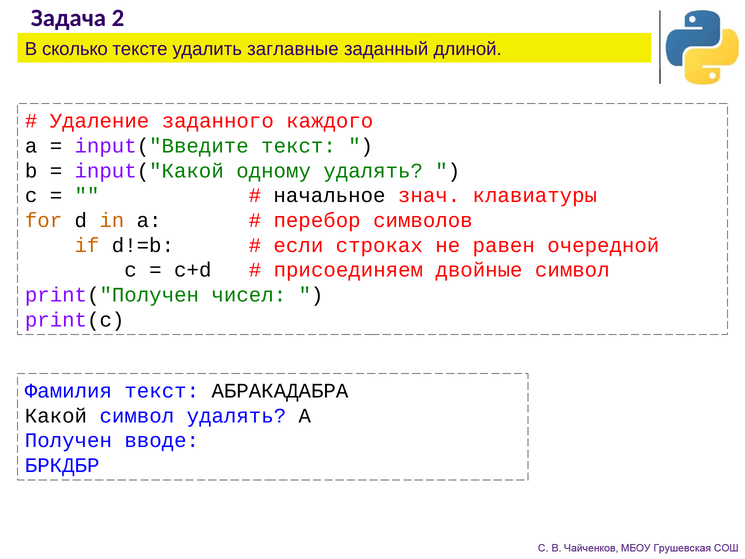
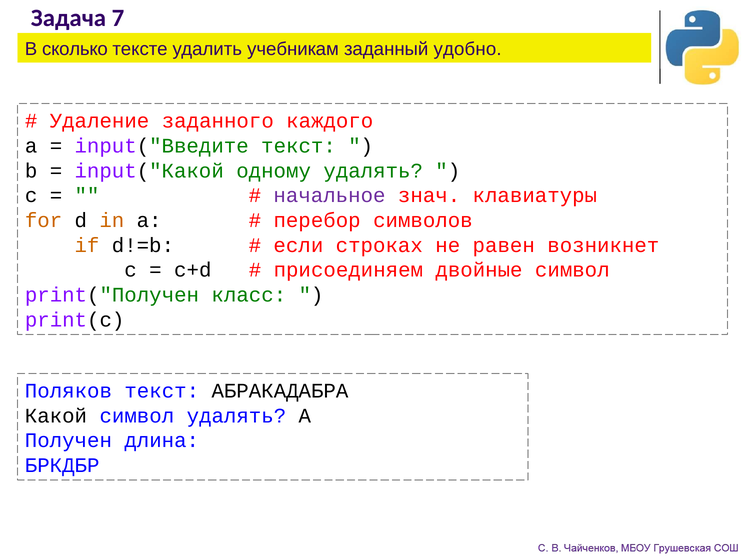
2: 2 -> 7 (118, 18)
заглавные: заглавные -> учебникам (293, 49)
длиной: длиной -> удобно (468, 49)
начальное colour: black -> purple (330, 195)
очередной: очередной -> возникнет (603, 245)
чисел: чисел -> класс (249, 295)
Фамилия: Фамилия -> Поляков (68, 391)
вводе: вводе -> длина (162, 440)
